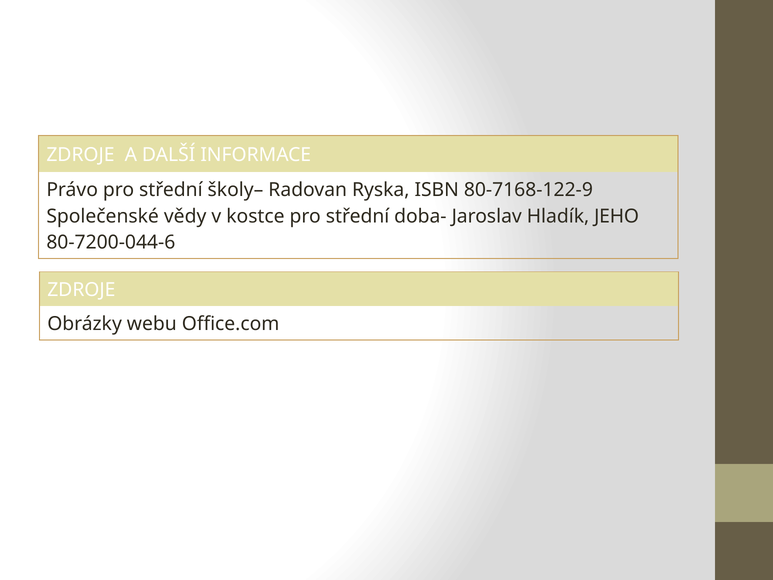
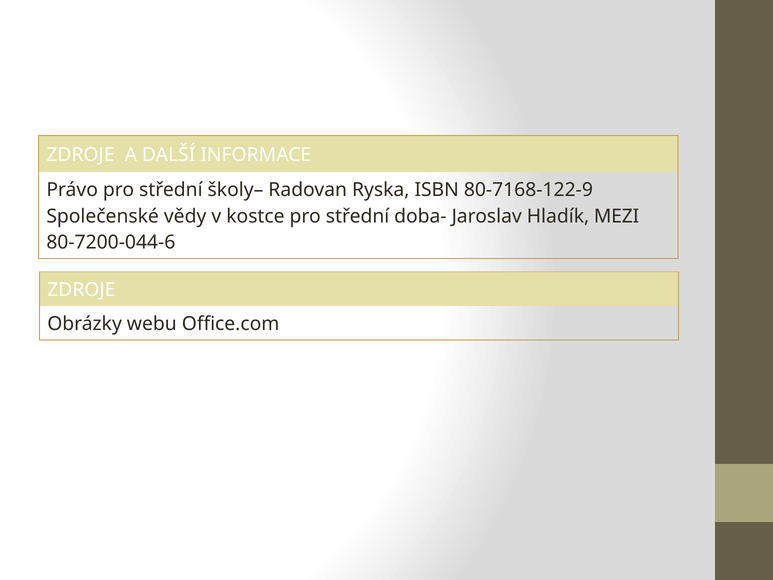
JEHO: JEHO -> MEZI (617, 216)
